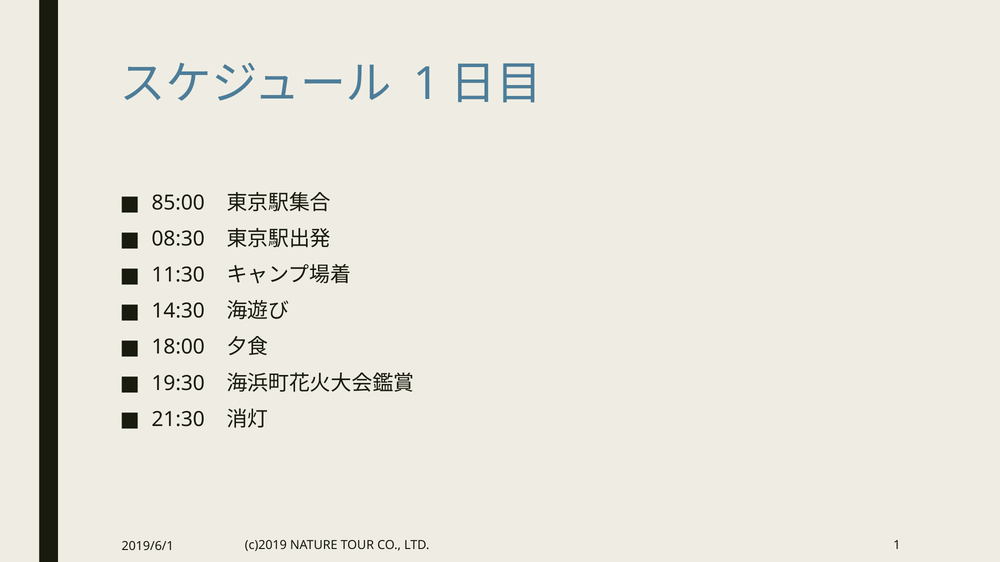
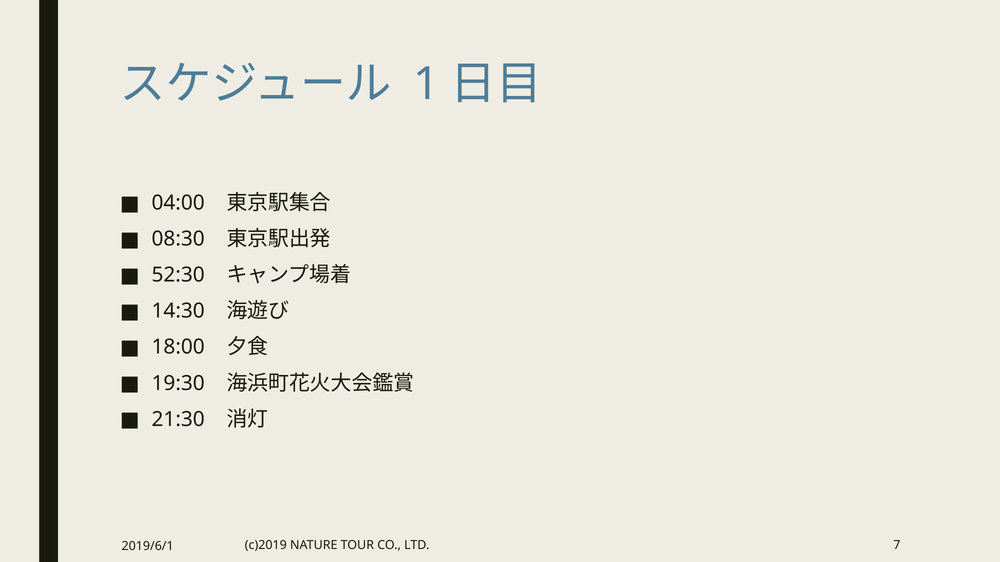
85:00: 85:00 -> 04:00 (178, 203)
11:30: 11:30 -> 52:30 (178, 275)
LTD 1: 1 -> 7 (897, 546)
